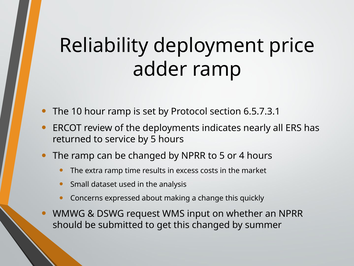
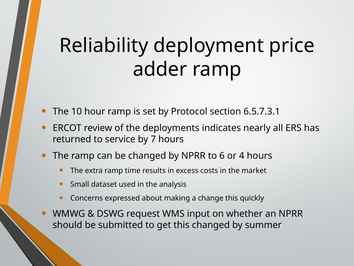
by 5: 5 -> 7 (153, 139)
to 5: 5 -> 6 (222, 155)
